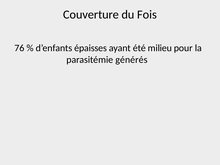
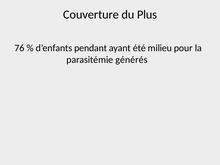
Fois: Fois -> Plus (147, 15)
épaisses: épaisses -> pendant (91, 48)
